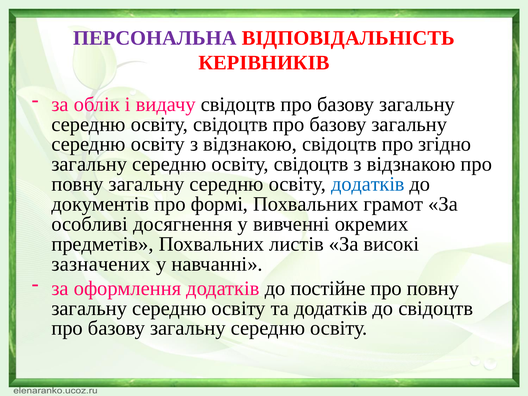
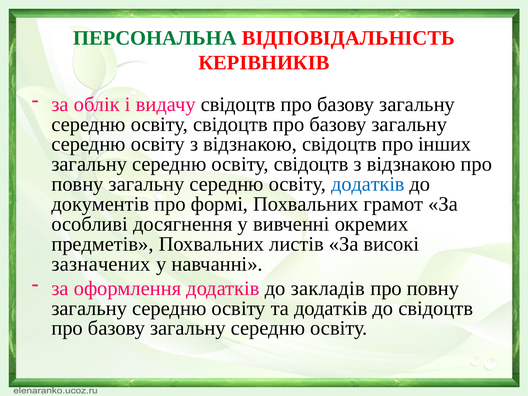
ПЕРСОНАЛЬНА colour: purple -> green (155, 38)
згідно: згідно -> інших (445, 144)
постійне: постійне -> закладів (328, 288)
